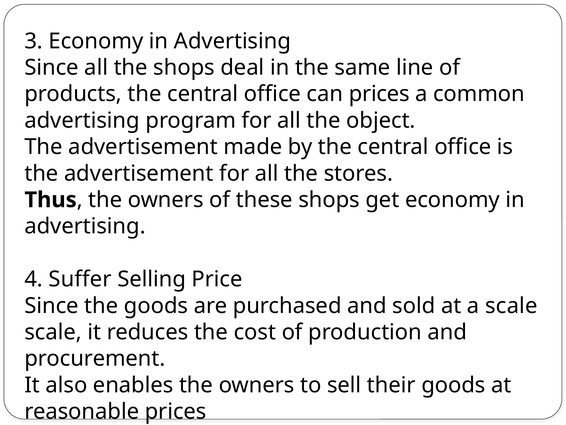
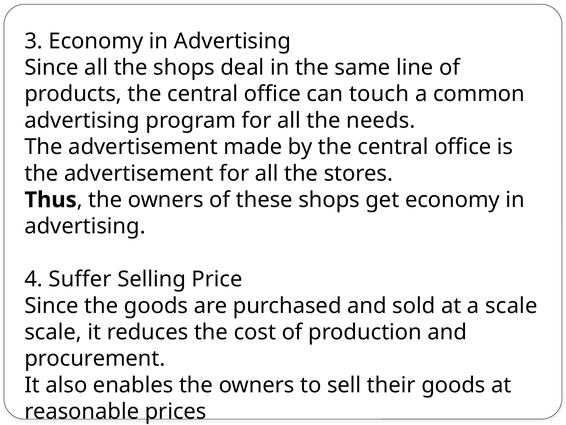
can prices: prices -> touch (379, 94)
object: object -> needs (381, 120)
